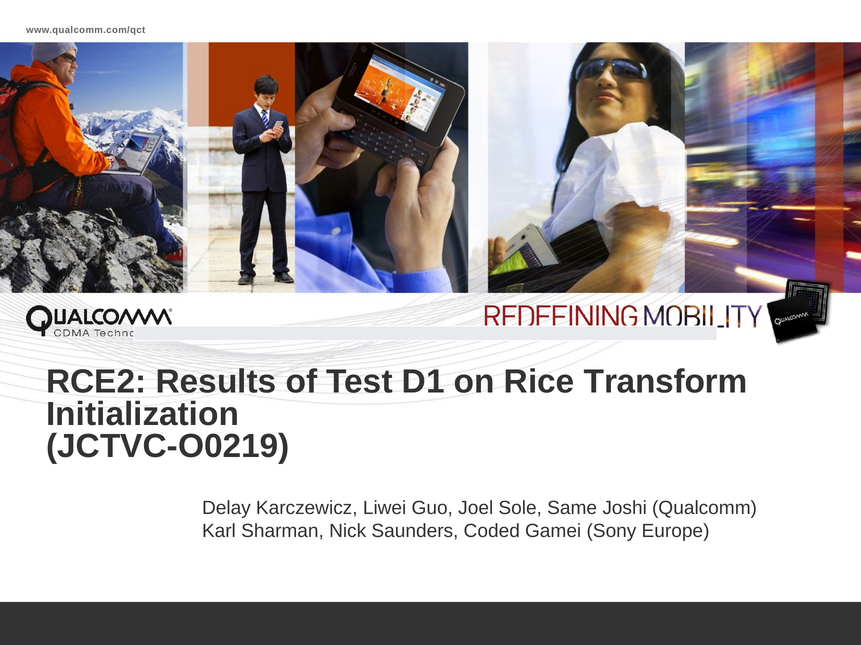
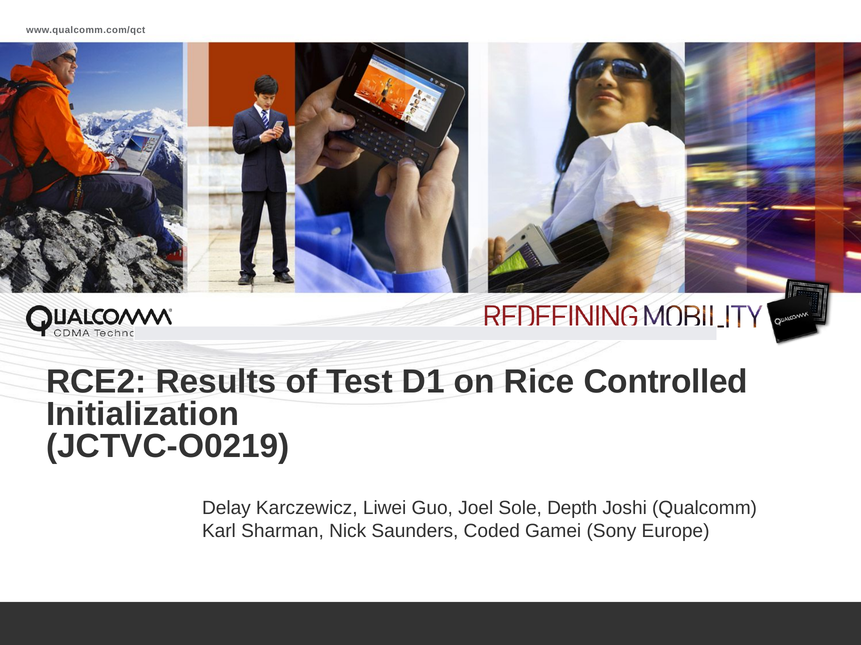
Transform: Transform -> Controlled (666, 382)
Same: Same -> Depth (572, 508)
